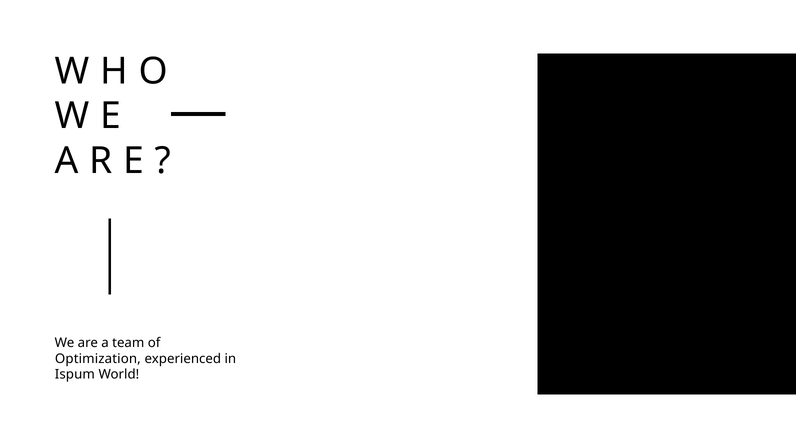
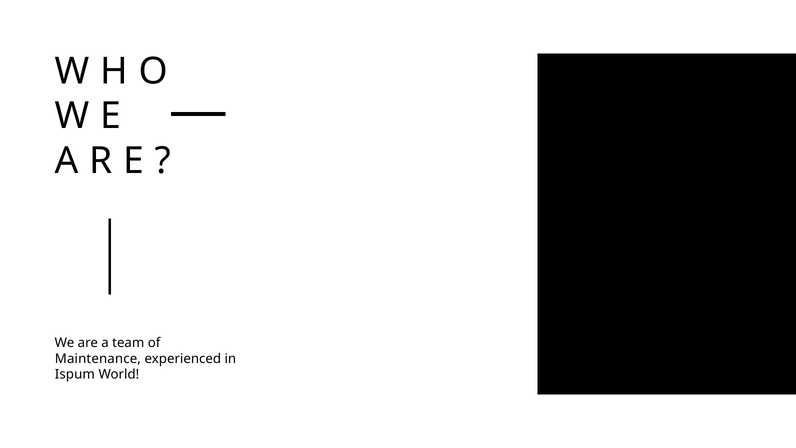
Optimization: Optimization -> Maintenance (98, 358)
